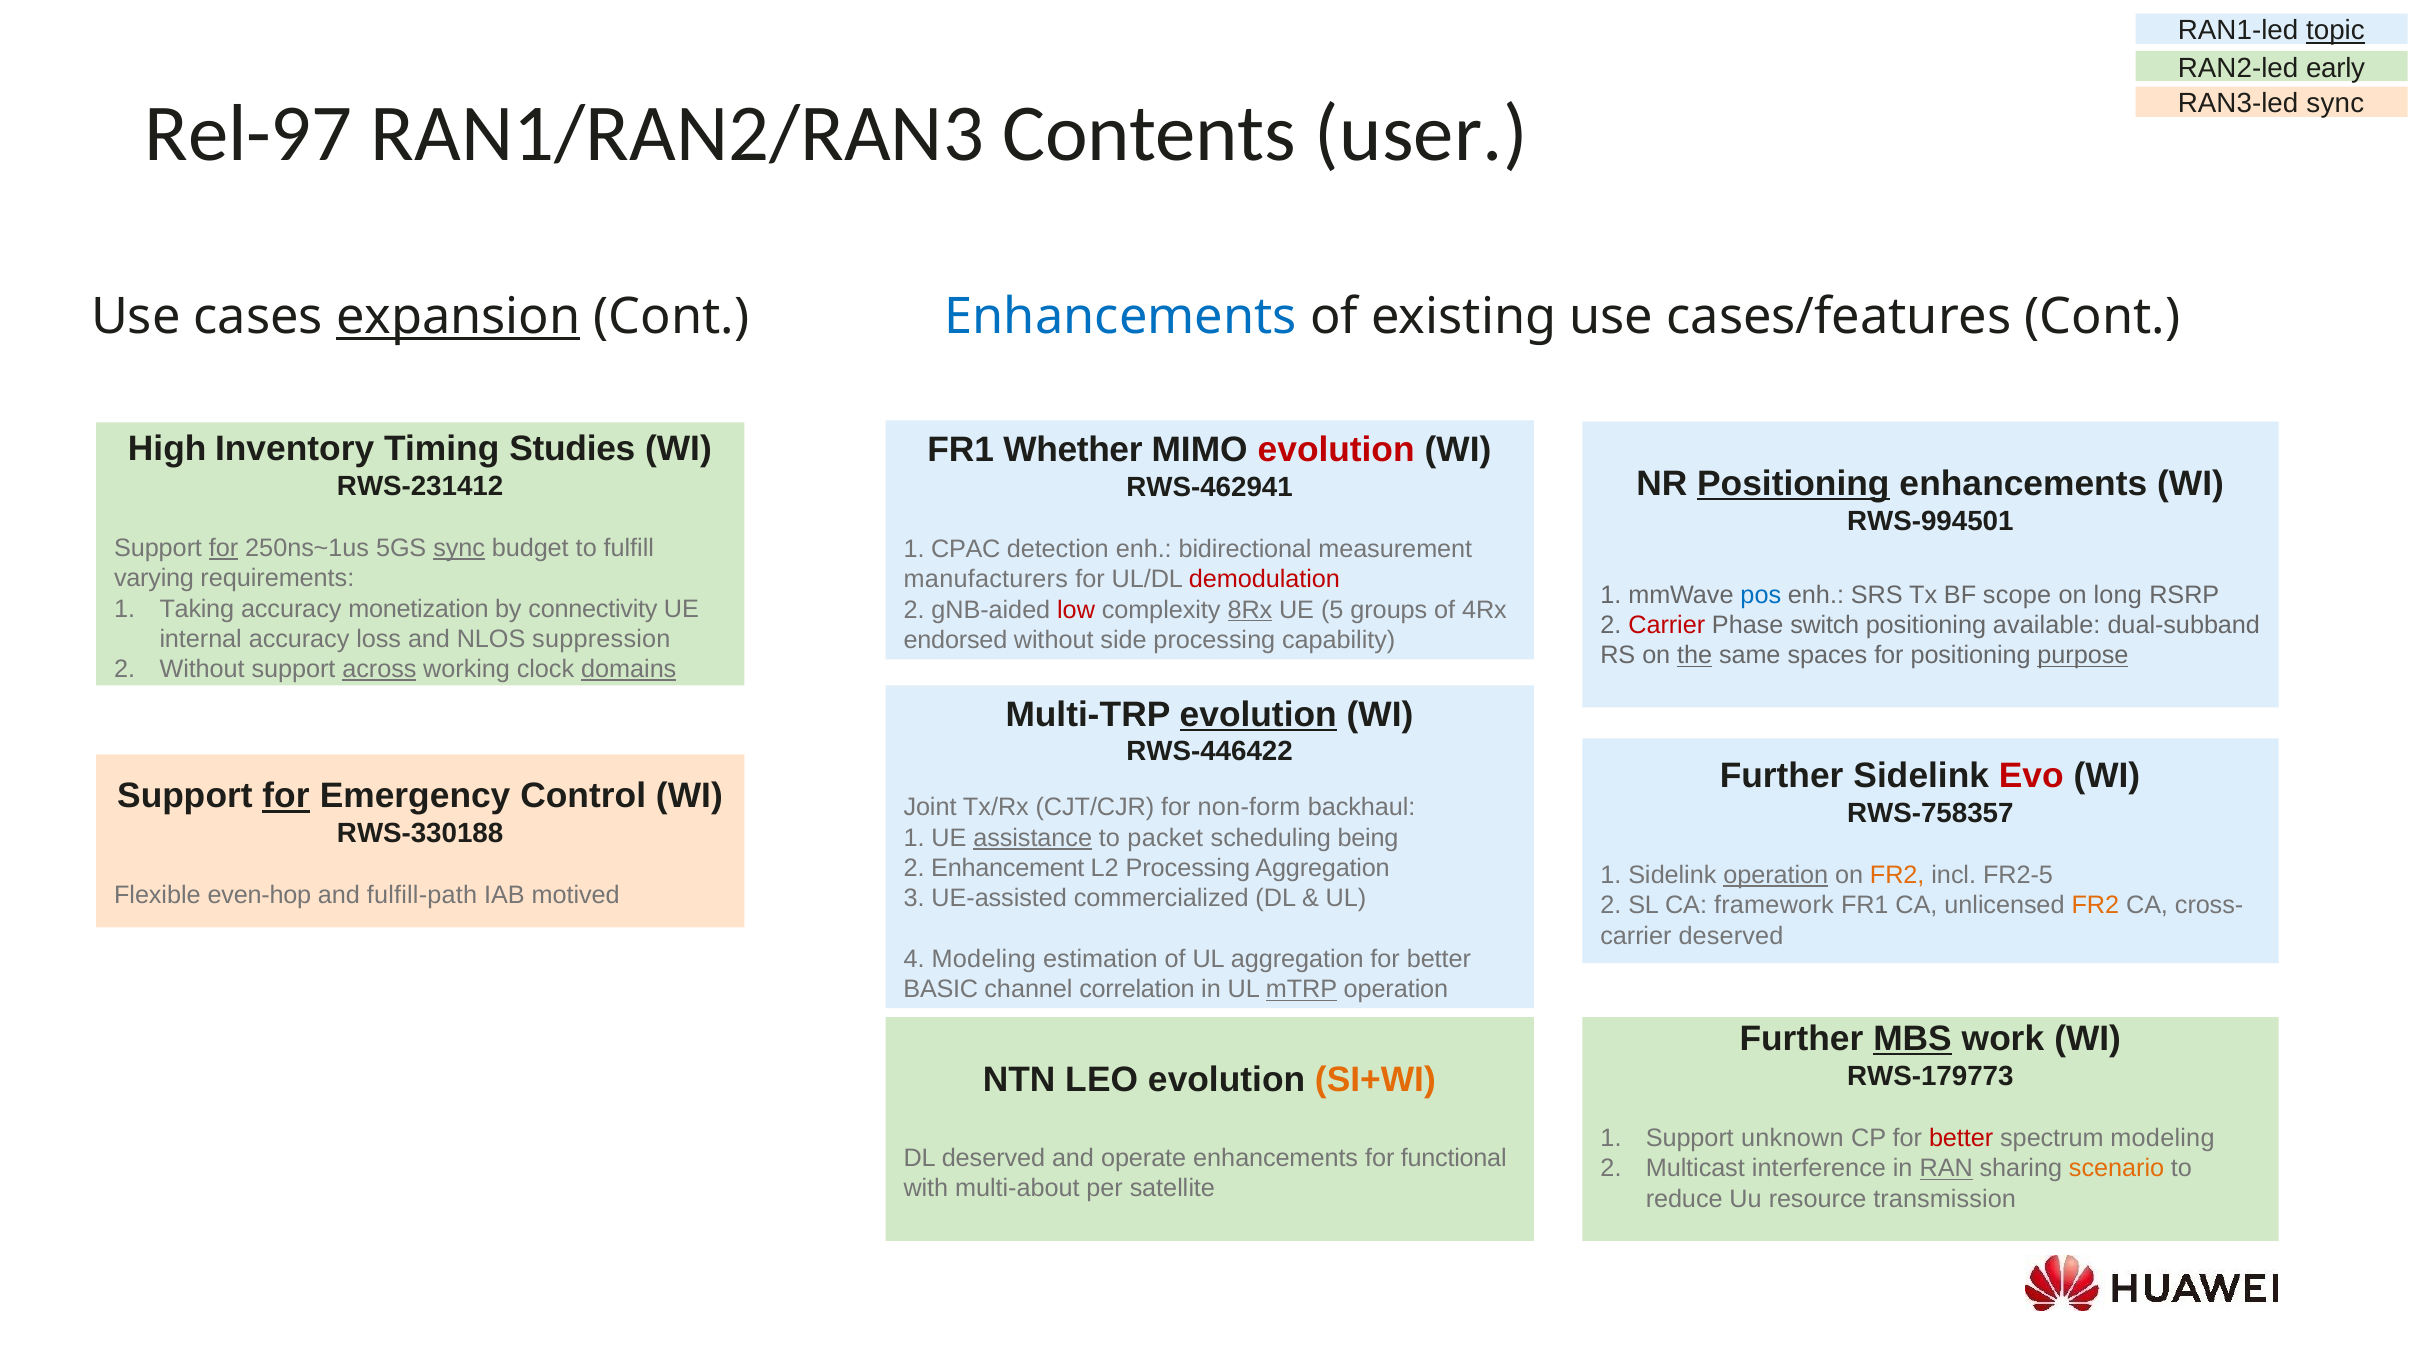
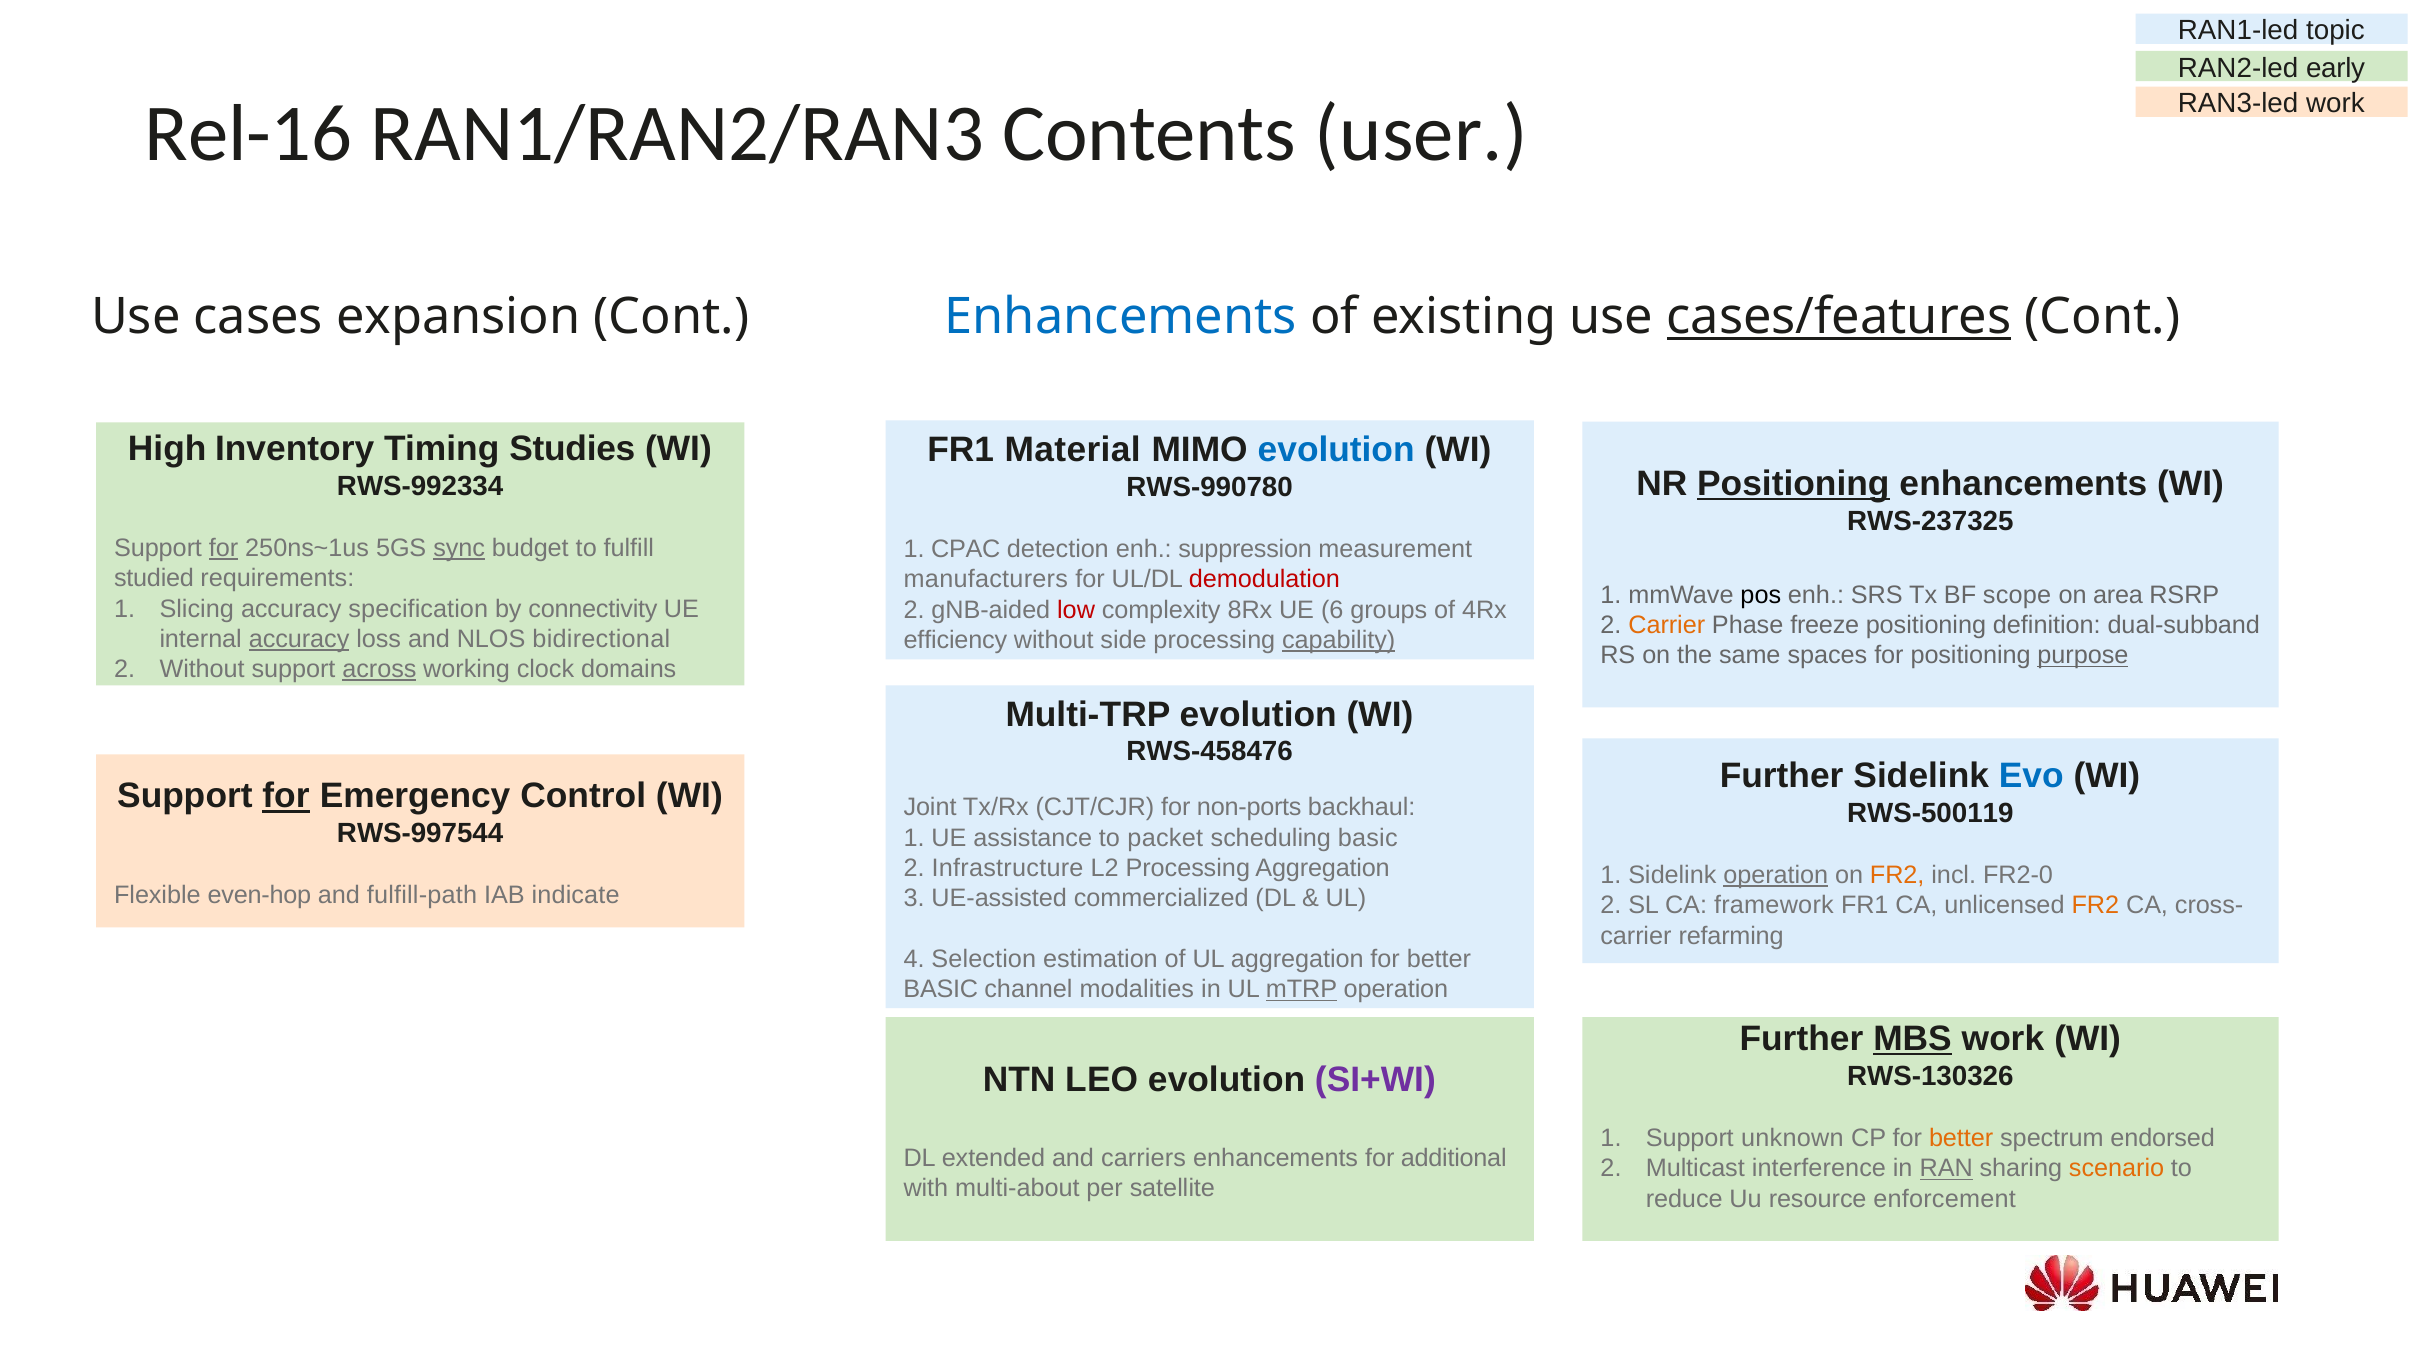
topic underline: present -> none (2335, 31)
RAN3-led sync: sync -> work (2335, 104)
Rel-97: Rel-97 -> Rel-16 (249, 134)
expansion underline: present -> none (458, 317)
cases/features underline: none -> present (1839, 317)
Whether: Whether -> Material (1073, 450)
evolution colour: red -> blue (1336, 450)
RWS-231412: RWS-231412 -> RWS-992334 (420, 486)
RWS-462941: RWS-462941 -> RWS-990780 (1210, 487)
RWS-994501: RWS-994501 -> RWS-237325 (1930, 521)
bidirectional: bidirectional -> suppression (1245, 549)
varying: varying -> studied (154, 579)
pos colour: blue -> black (1761, 595)
long: long -> area (2118, 595)
Taking: Taking -> Slicing (197, 609)
monetization: monetization -> specification (418, 609)
8Rx underline: present -> none (1250, 610)
5: 5 -> 6 (1332, 610)
Carrier colour: red -> orange (1667, 626)
switch: switch -> freeze (1825, 626)
available: available -> definition (2047, 626)
accuracy underline: none -> present (299, 639)
suppression: suppression -> bidirectional (601, 639)
endorsed: endorsed -> efficiency (955, 640)
capability underline: none -> present (1339, 640)
the underline: present -> none (1695, 656)
domains underline: present -> none (629, 670)
evolution underline: present -> none (1258, 715)
RWS-446422: RWS-446422 -> RWS-458476 (1210, 752)
Evo colour: red -> blue (2031, 776)
non-form: non-form -> non-ports (1249, 808)
RWS-758357: RWS-758357 -> RWS-500119 (1930, 813)
RWS-330188: RWS-330188 -> RWS-997544 (420, 834)
assistance underline: present -> none (1033, 838)
scheduling being: being -> basic (1368, 838)
Enhancement: Enhancement -> Infrastructure (1008, 868)
FR2-5: FR2-5 -> FR2-0 (2018, 875)
motived: motived -> indicate (576, 896)
carrier deserved: deserved -> refarming (1731, 936)
4 Modeling: Modeling -> Selection (984, 959)
correlation: correlation -> modalities (1137, 990)
SI+WI colour: orange -> purple (1375, 1080)
RWS-179773: RWS-179773 -> RWS-130326 (1930, 1077)
better colour: red -> orange (1961, 1139)
spectrum modeling: modeling -> endorsed (2163, 1139)
DL deserved: deserved -> extended (993, 1158)
operate: operate -> carriers (1144, 1158)
functional: functional -> additional (1454, 1158)
transmission: transmission -> enforcement (1945, 1199)
